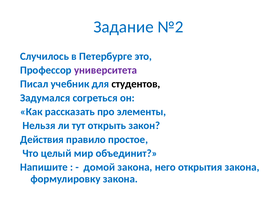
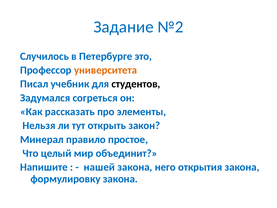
университета colour: purple -> orange (105, 70)
Действия: Действия -> Минерал (42, 139)
домой: домой -> нашей (99, 167)
